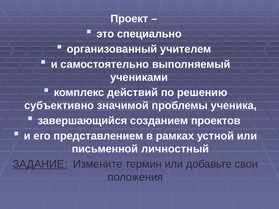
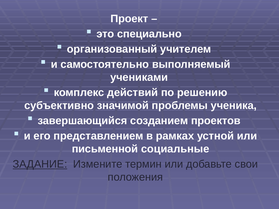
личностный: личностный -> социальные (175, 149)
